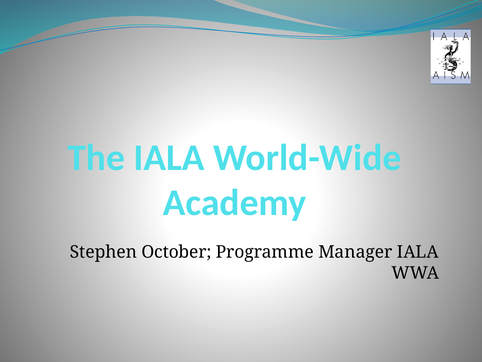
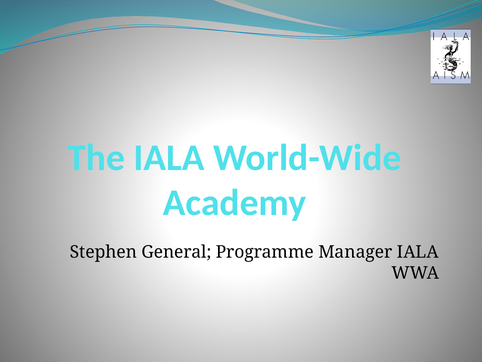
October: October -> General (176, 252)
